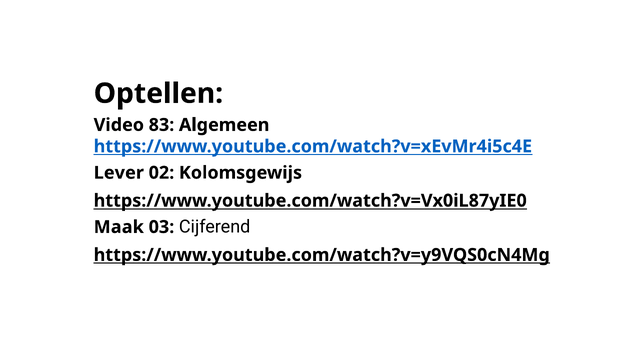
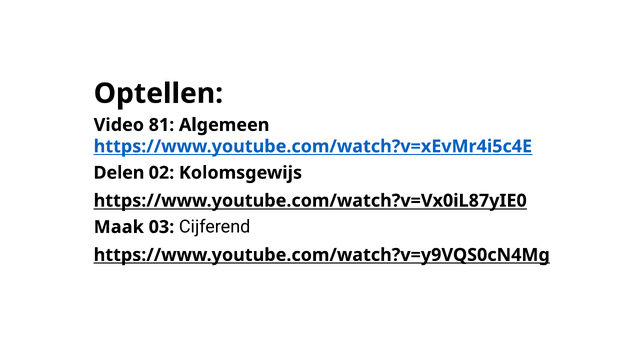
83: 83 -> 81 (161, 125)
Lever: Lever -> Delen (119, 173)
